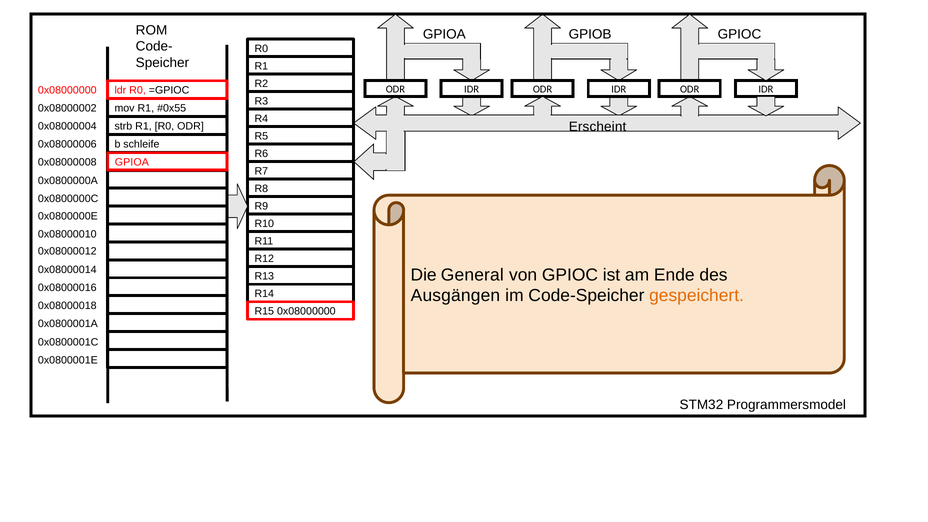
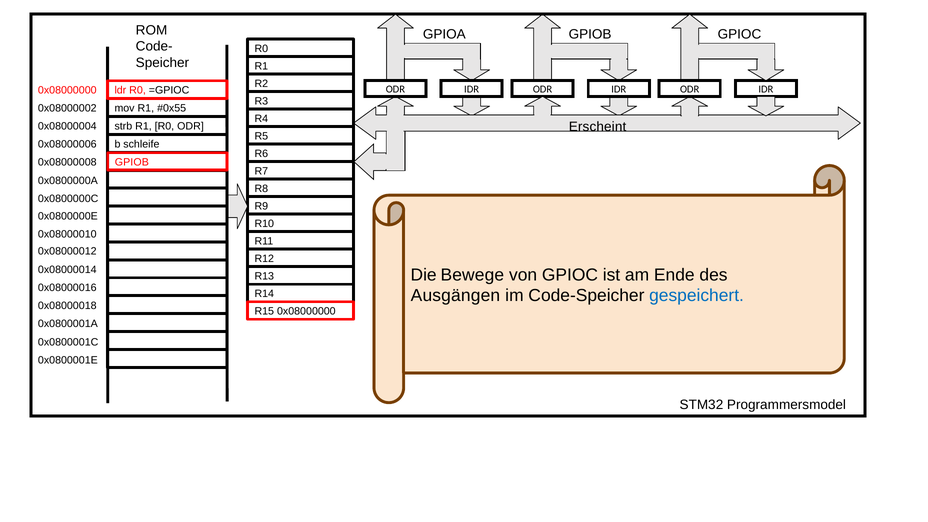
GPIOA: GPIOA -> GPIOB (132, 162)
General: General -> Bewege (472, 275)
gespeichert colour: orange -> blue (697, 296)
